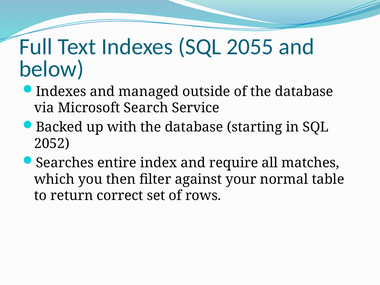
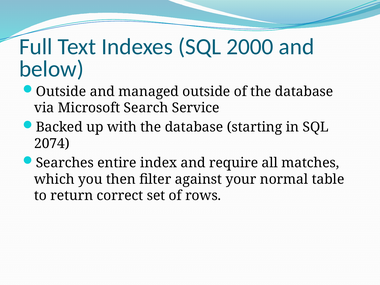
2055: 2055 -> 2000 (250, 47)
Indexes: Indexes -> Outside (61, 91)
2052: 2052 -> 2074 (52, 144)
